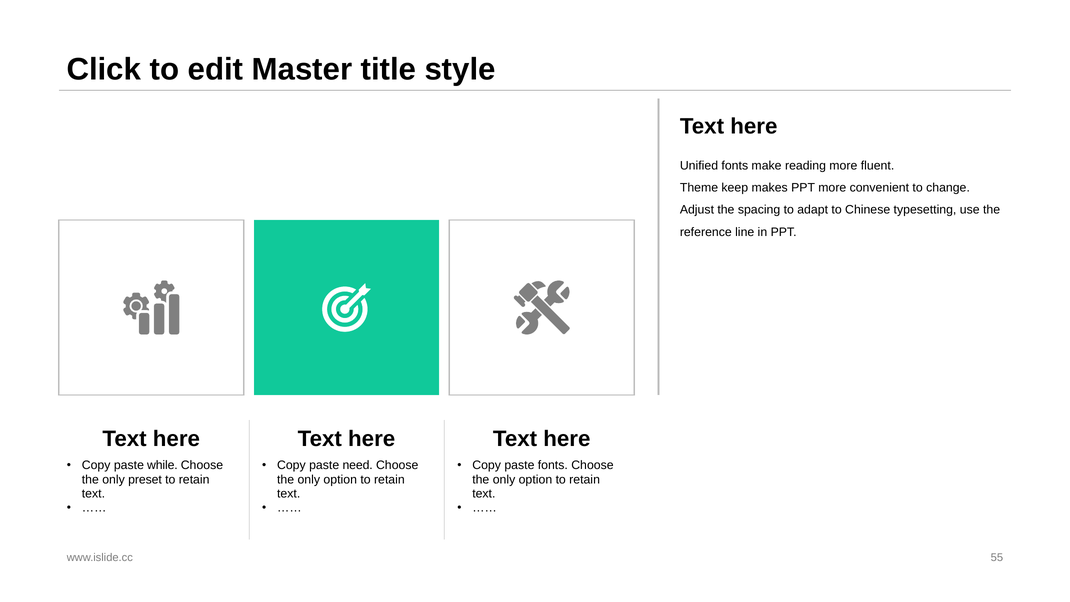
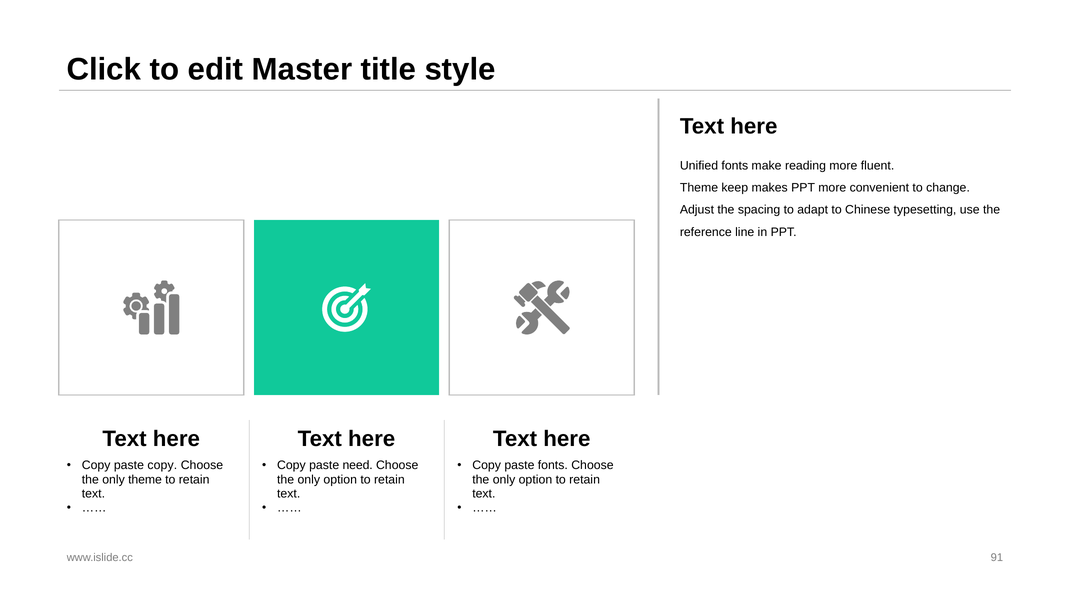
paste while: while -> copy (162, 465)
only preset: preset -> theme (145, 479)
55: 55 -> 91 (997, 557)
